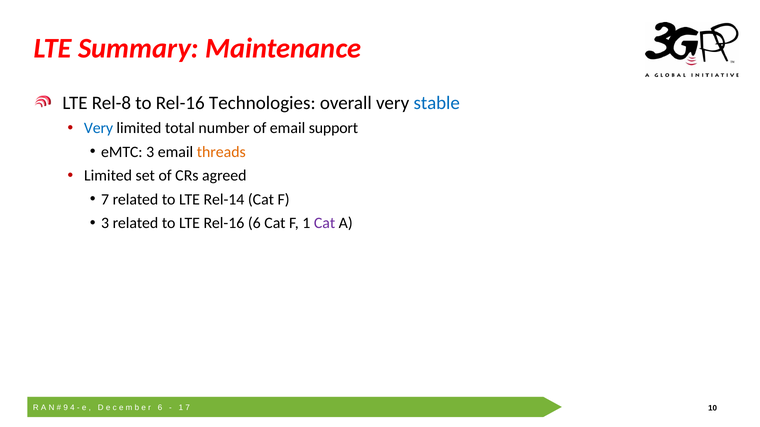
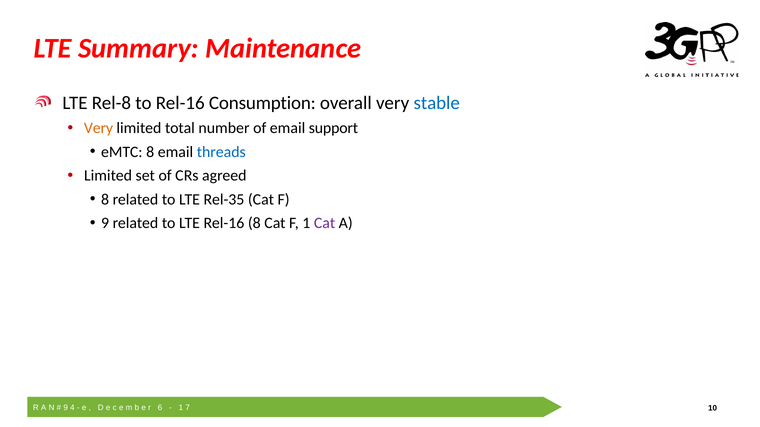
Technologies: Technologies -> Consumption (262, 103)
Very colour: blue -> orange (99, 128)
eMTC 3: 3 -> 8 (150, 152)
threads colour: orange -> blue (221, 152)
7: 7 -> 8 (105, 200)
Rel-14: Rel-14 -> Rel-35 (224, 200)
3: 3 -> 9 (105, 223)
Rel-16 6: 6 -> 8 (254, 223)
